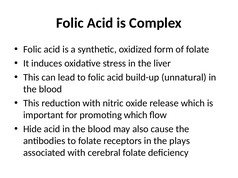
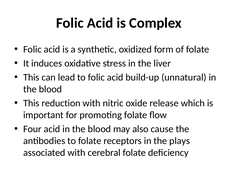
promoting which: which -> folate (136, 115)
Hide: Hide -> Four (32, 129)
